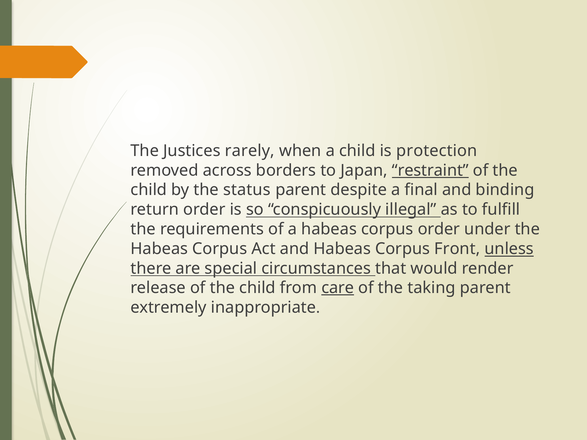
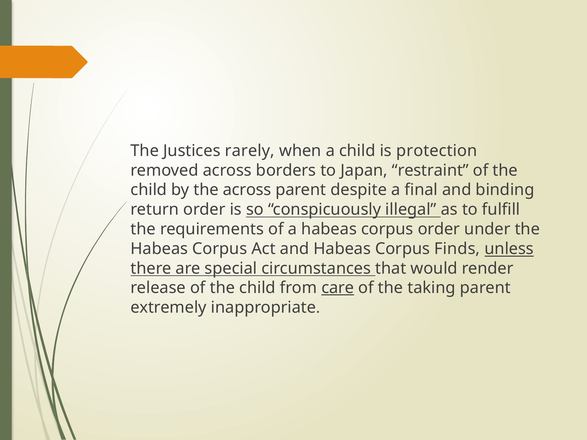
restraint underline: present -> none (430, 170)
the status: status -> across (247, 190)
Front: Front -> Finds (457, 249)
